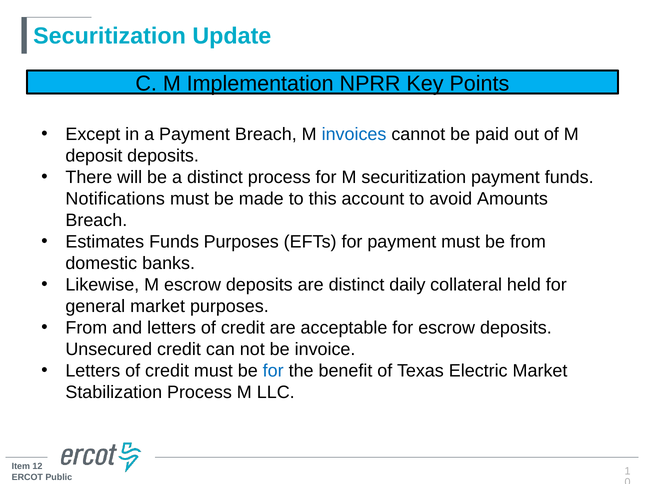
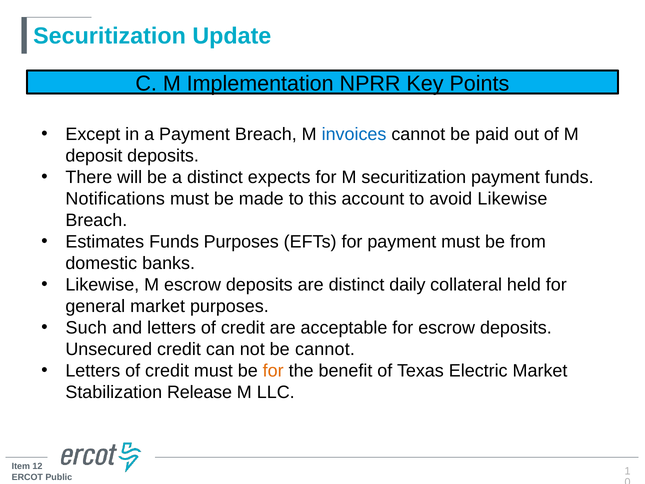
distinct process: process -> expects (279, 177)
avoid Amounts: Amounts -> Likewise (512, 199)
From: From -> Such (86, 328)
be invoice: invoice -> cannot (325, 349)
for colour: blue -> orange (273, 371)
Stabilization Process: Process -> Release (200, 392)
